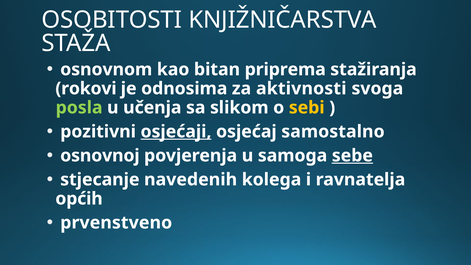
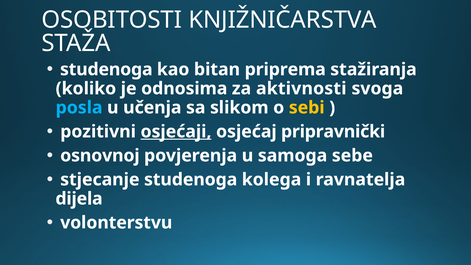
osnovnom: osnovnom -> studenoga (106, 69)
rokovi: rokovi -> koliko (86, 88)
posla colour: light green -> light blue (79, 108)
samostalno: samostalno -> pripravnički (333, 132)
sebe underline: present -> none (352, 156)
stjecanje navedenih: navedenih -> studenoga (191, 180)
općih: općih -> dijela (79, 199)
prvenstveno: prvenstveno -> volonterstvu (116, 223)
